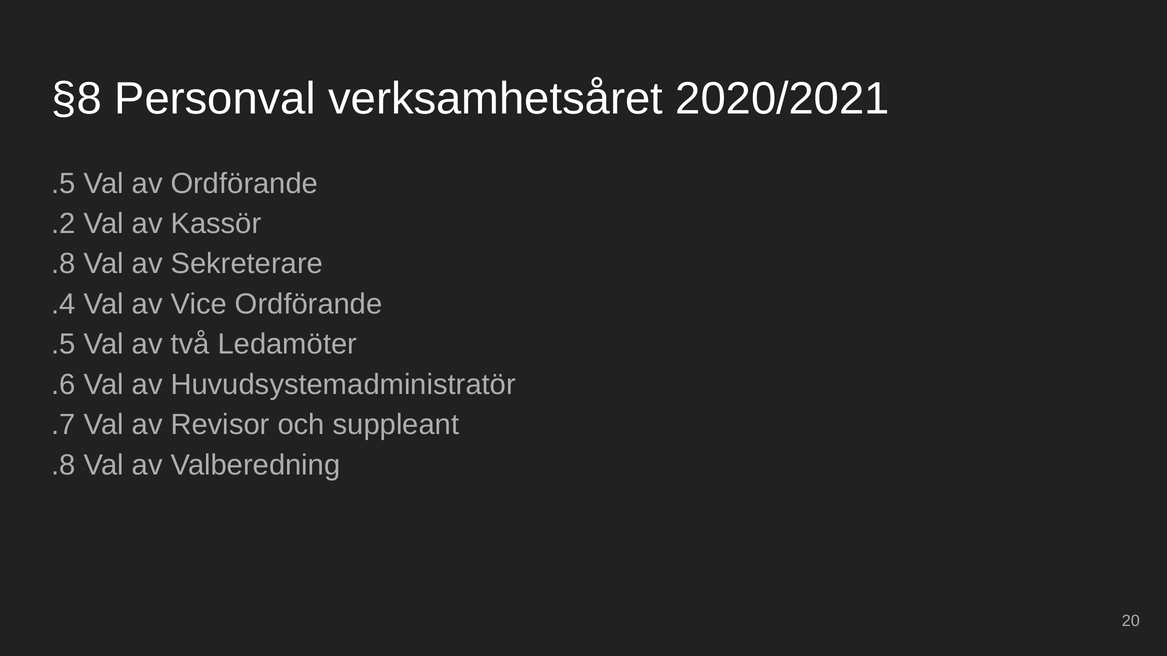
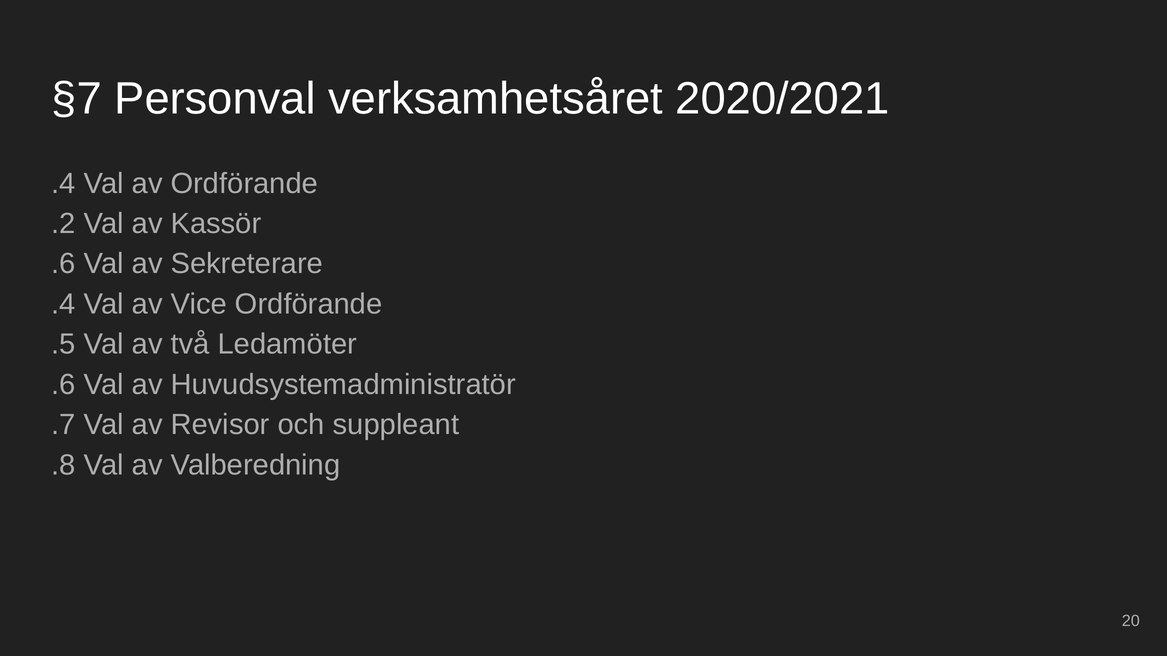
§8: §8 -> §7 (77, 99)
.5: .5 -> .4 (64, 184)
.8: .8 -> .6 (64, 264)
